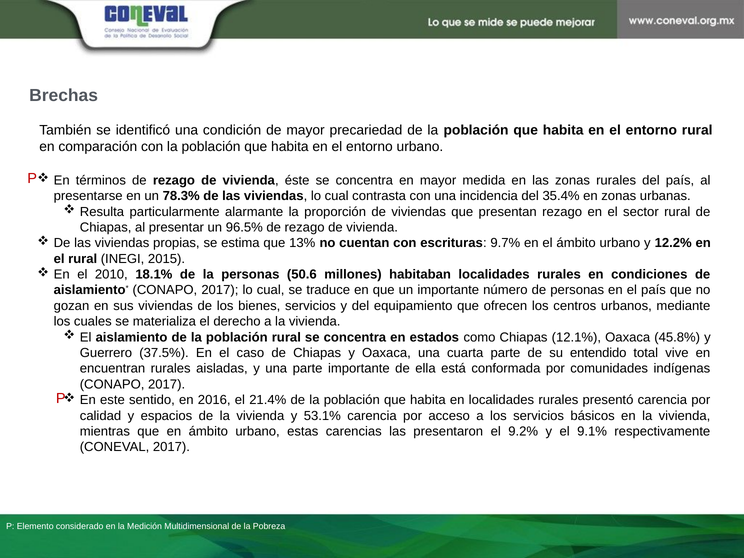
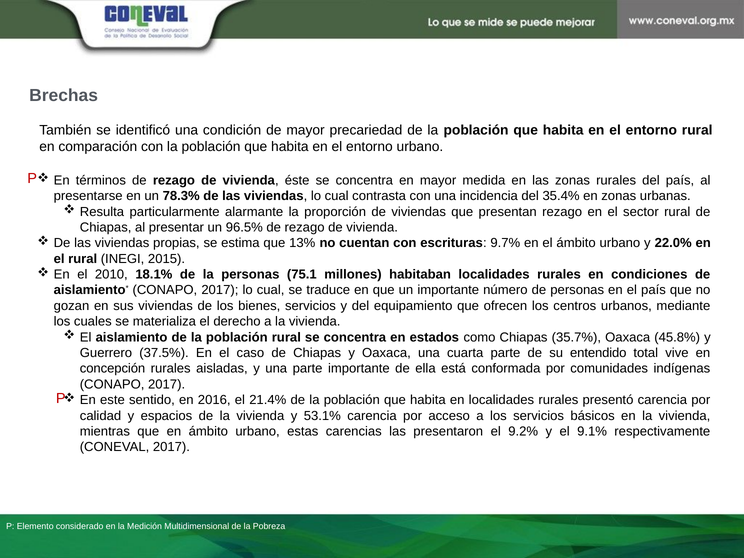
12.2%: 12.2% -> 22.0% (673, 243)
50.6: 50.6 -> 75.1 (302, 274)
12.1%: 12.1% -> 35.7% (576, 337)
encuentran: encuentran -> concepción (113, 369)
